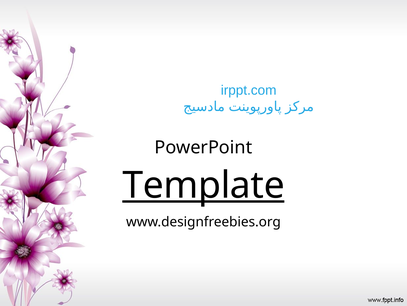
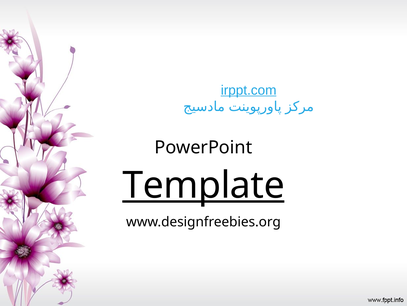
irppt.com underline: none -> present (249, 90)
